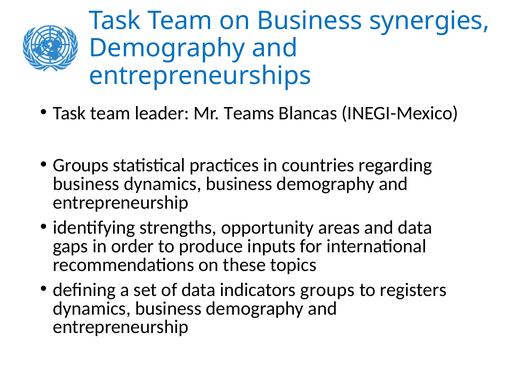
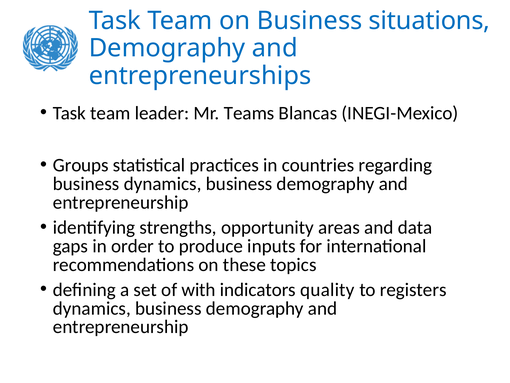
synergies: synergies -> situations (429, 21)
of data: data -> with (199, 289)
indicators groups: groups -> quality (327, 289)
